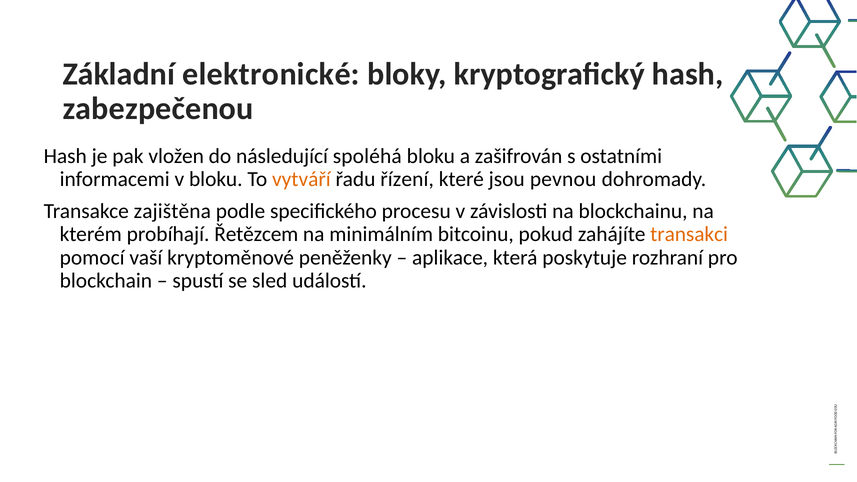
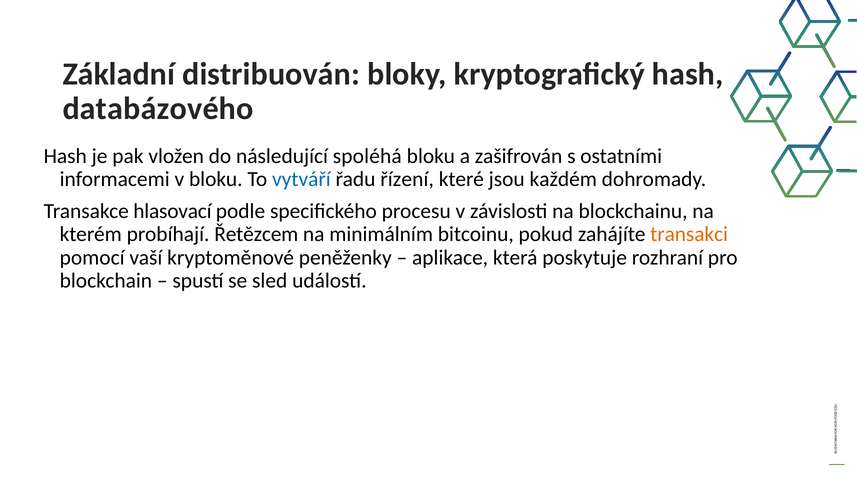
elektronické: elektronické -> distribuován (271, 74)
zabezpečenou: zabezpečenou -> databázového (158, 109)
vytváří colour: orange -> blue (301, 179)
pevnou: pevnou -> každém (563, 179)
zajištěna: zajištěna -> hlasovací (172, 211)
